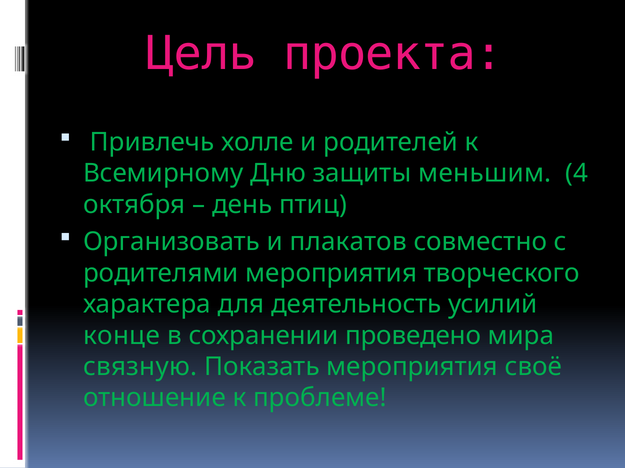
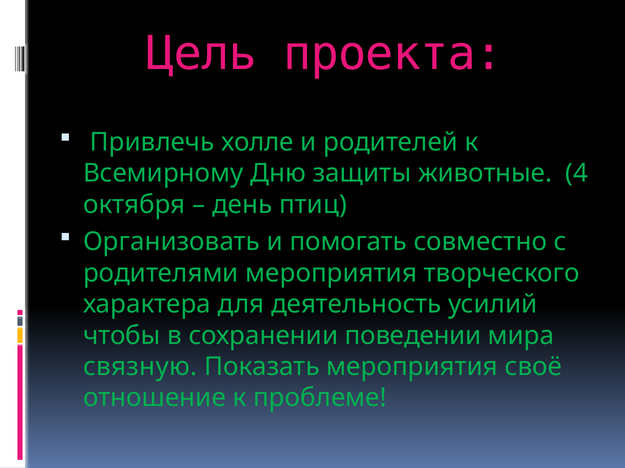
меньшим: меньшим -> животные (485, 174)
плакатов: плакатов -> помогать (348, 242)
конце: конце -> чтобы (122, 336)
проведено: проведено -> поведении (413, 336)
